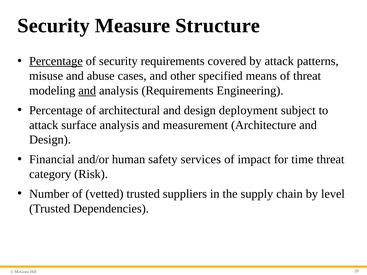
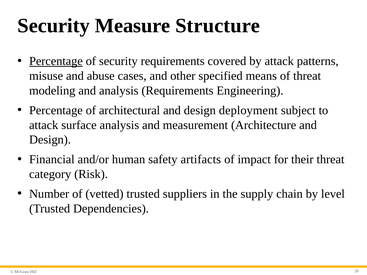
and underline: present -> none (87, 91)
services: services -> artifacts (201, 160)
time: time -> their (302, 160)
